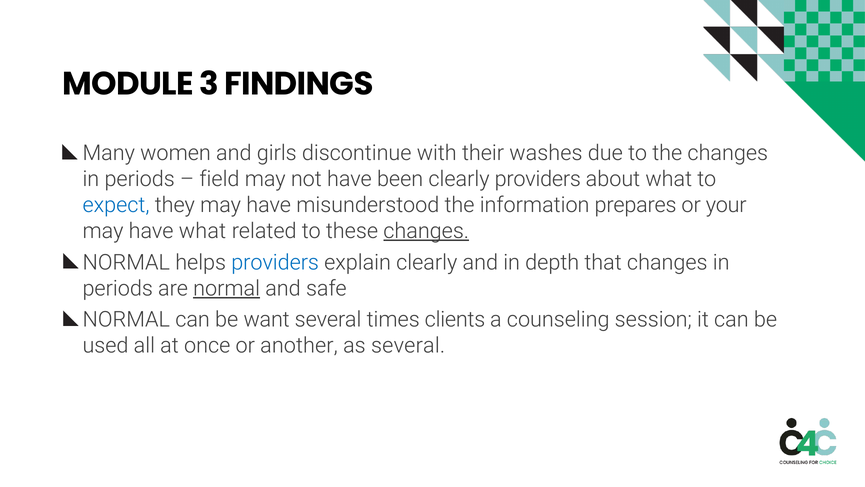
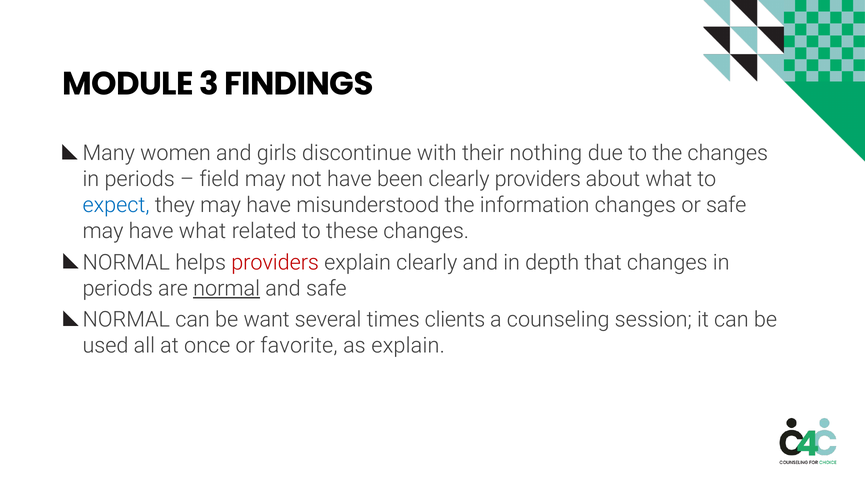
washes: washes -> nothing (546, 153)
information prepares: prepares -> changes (635, 205)
or your: your -> safe (726, 205)
changes underline: present -> none (426, 231)
providers colour: blue -> red (275, 262)
another: another -> favorite (299, 345)
as several: several -> explain (408, 345)
